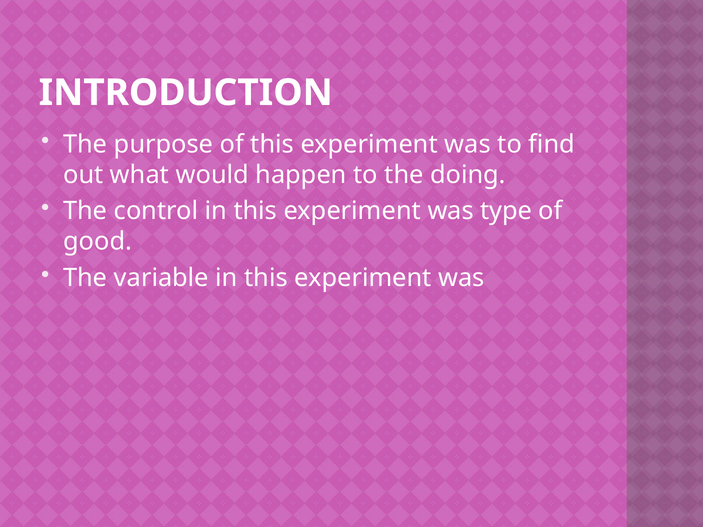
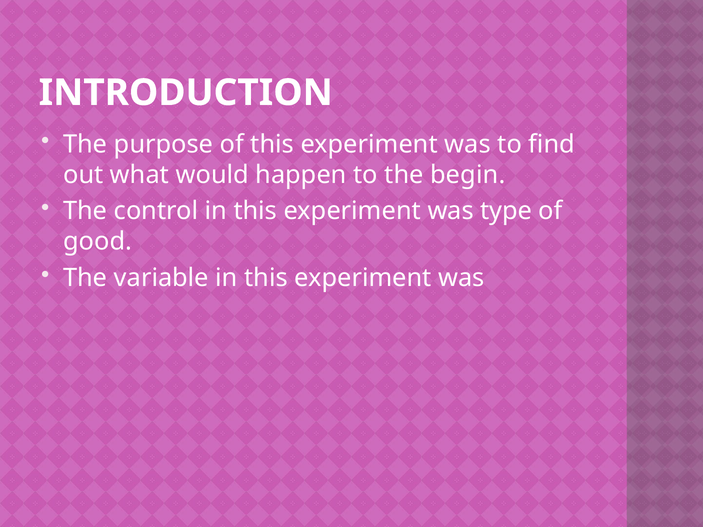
doing: doing -> begin (468, 175)
